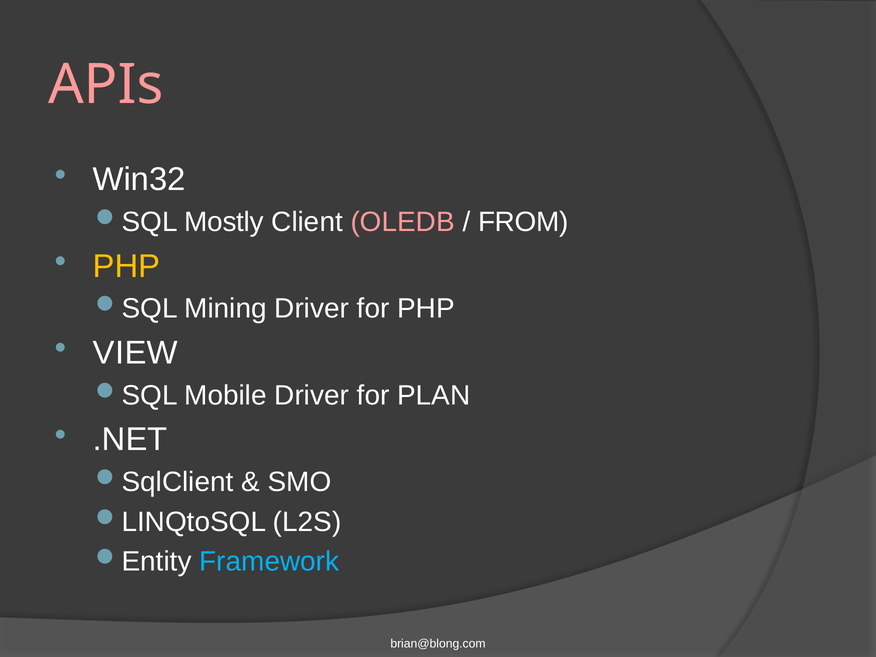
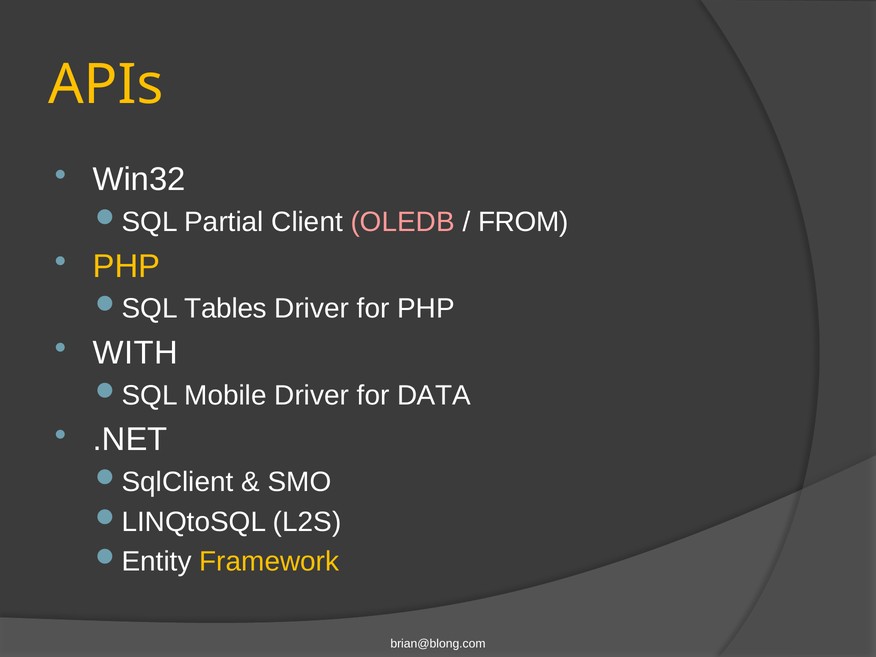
APIs colour: pink -> yellow (106, 85)
Mostly: Mostly -> Partial (224, 222)
Mining: Mining -> Tables (226, 309)
VIEW: VIEW -> WITH (135, 353)
PLAN: PLAN -> DATA (434, 395)
Framework colour: light blue -> yellow (269, 562)
